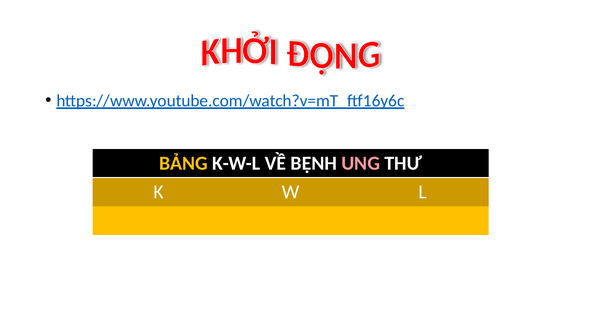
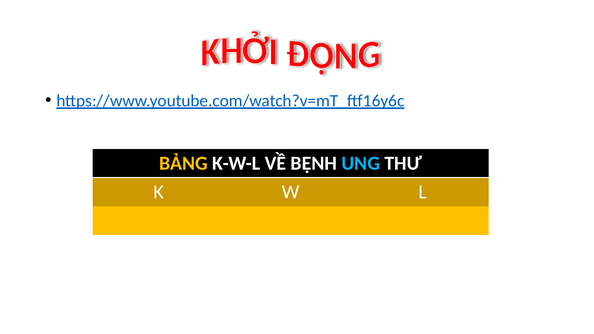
UNG colour: pink -> light blue (361, 164)
